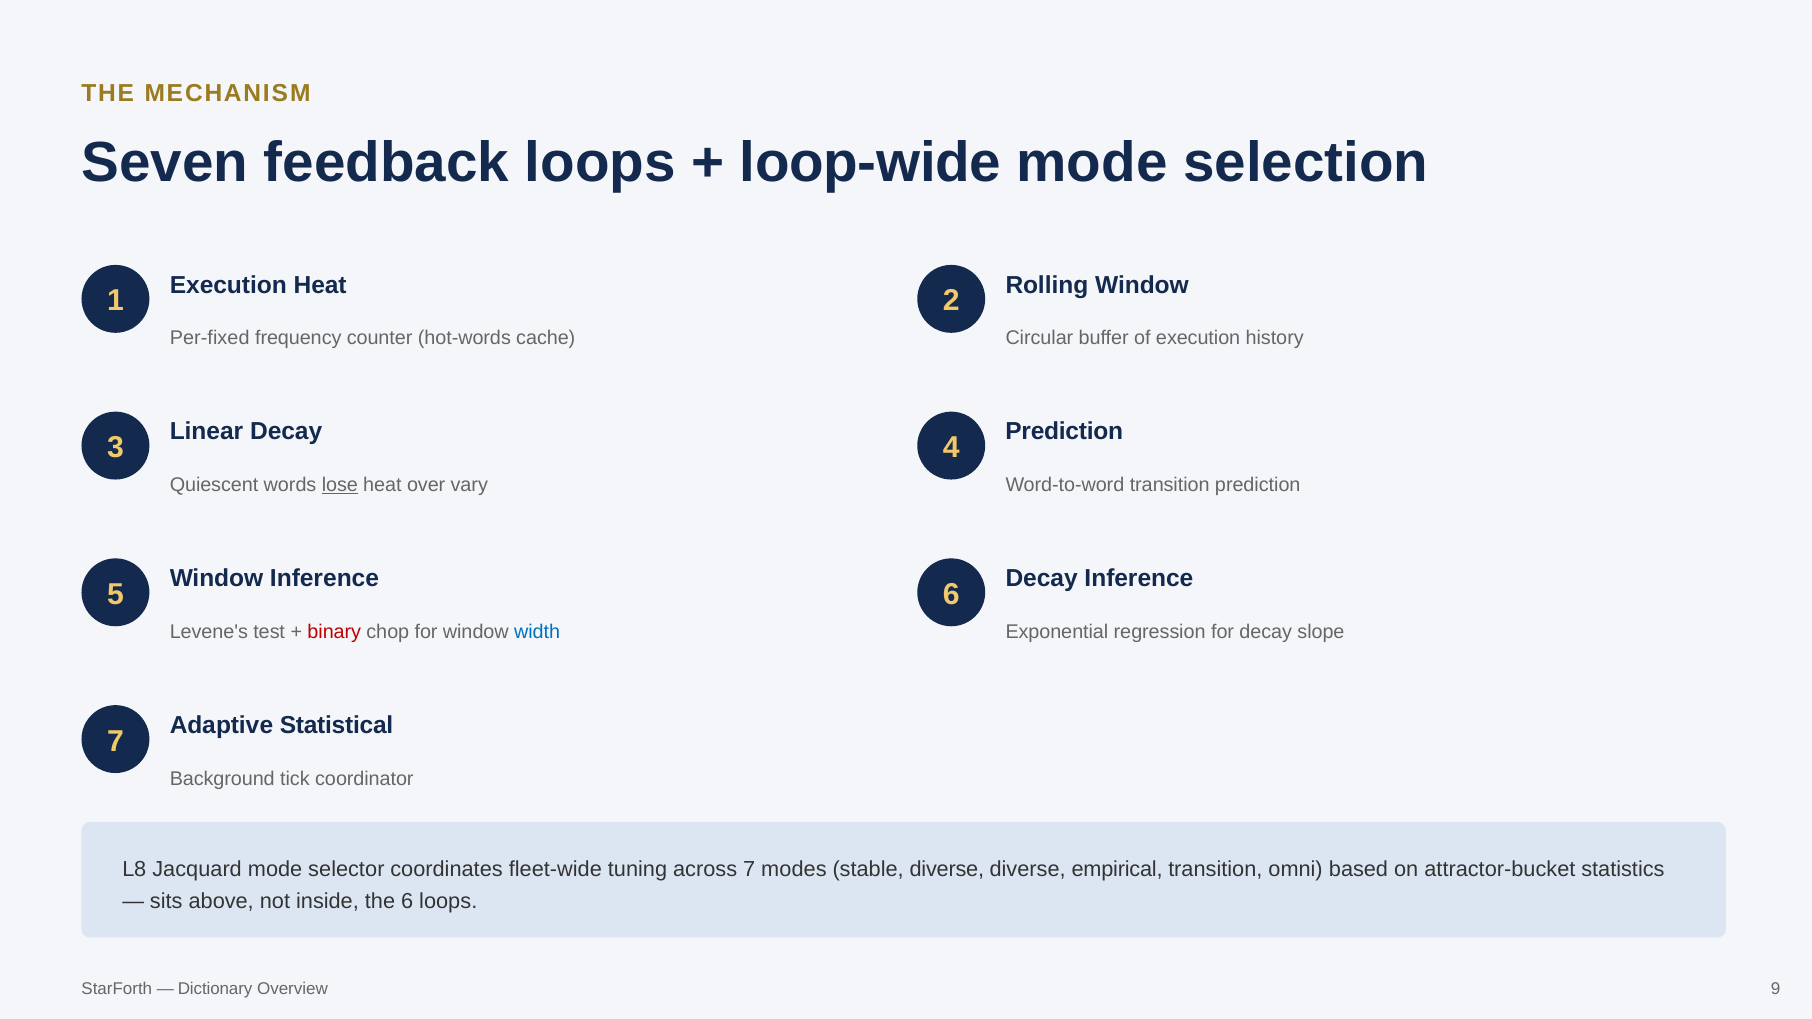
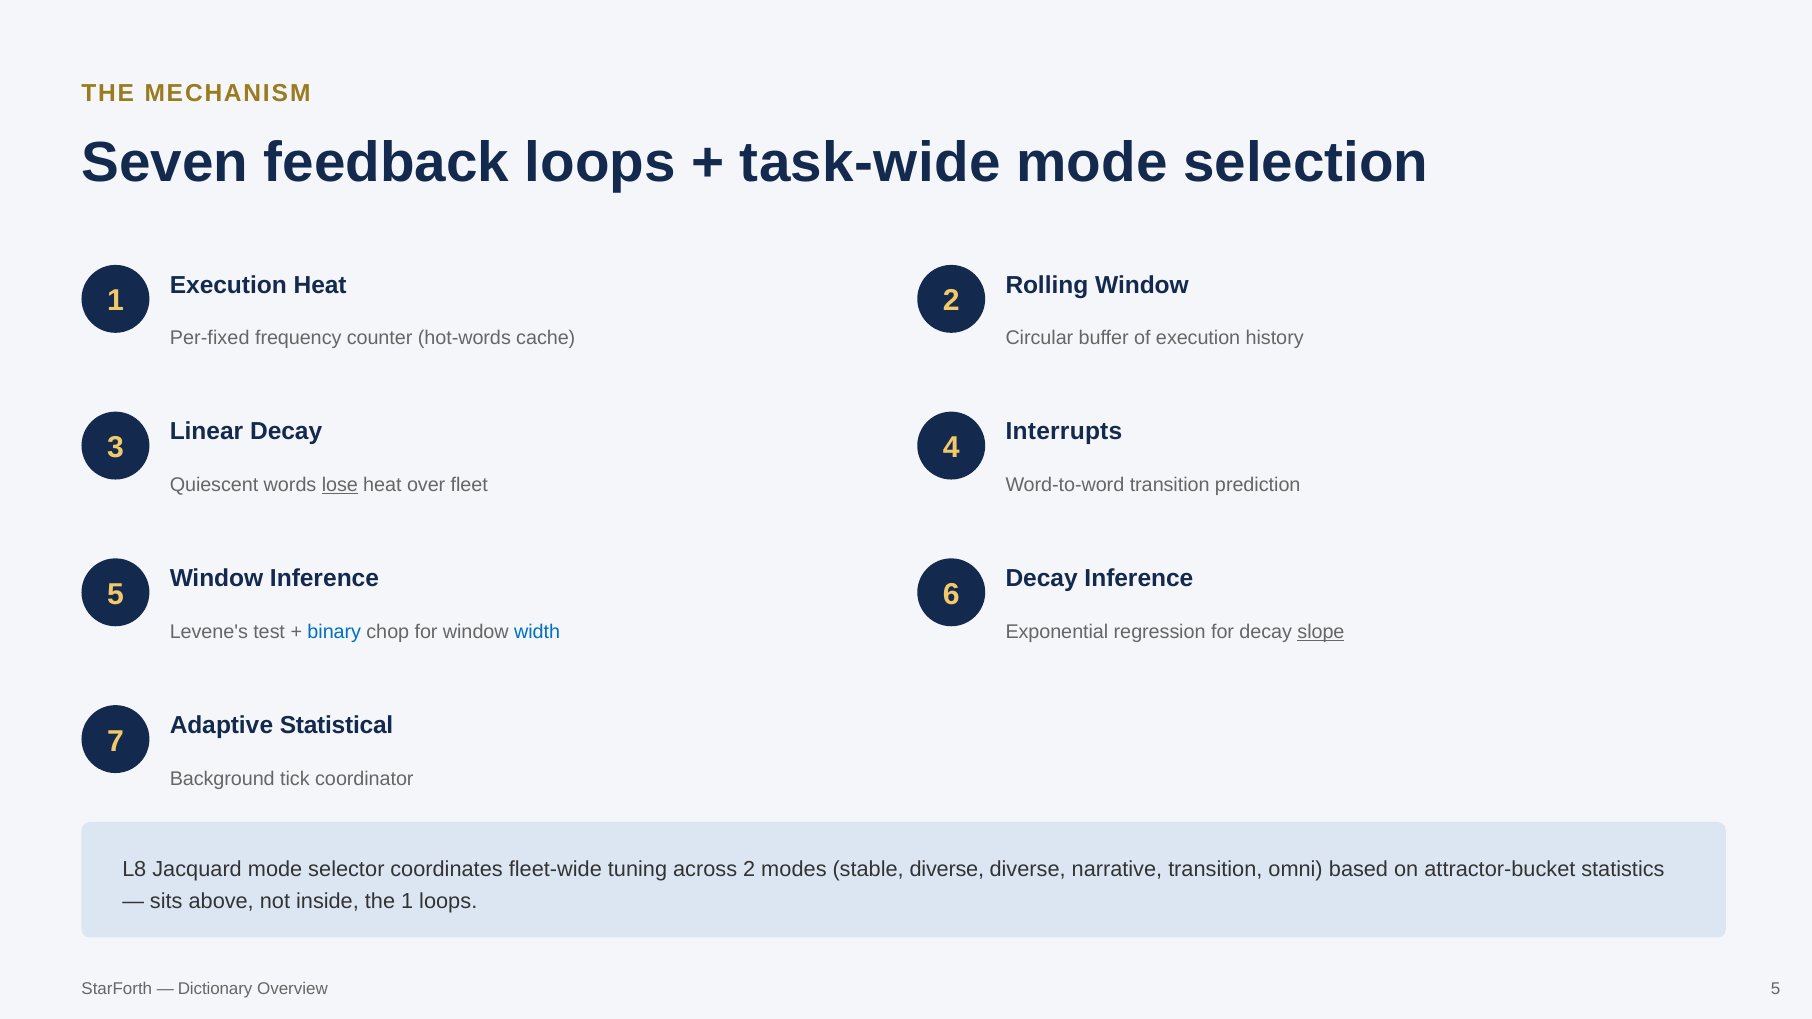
loop-wide: loop-wide -> task-wide (870, 163)
Prediction: Prediction -> Interrupts (1064, 432)
vary: vary -> fleet (469, 485)
binary colour: red -> blue (334, 632)
slope underline: none -> present (1321, 632)
across 7: 7 -> 2 (749, 869)
empirical: empirical -> narrative (1117, 869)
the 6: 6 -> 1 (407, 902)
Overview 9: 9 -> 5 (1776, 989)
